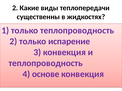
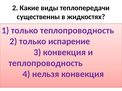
основе: основе -> нельзя (46, 74)
